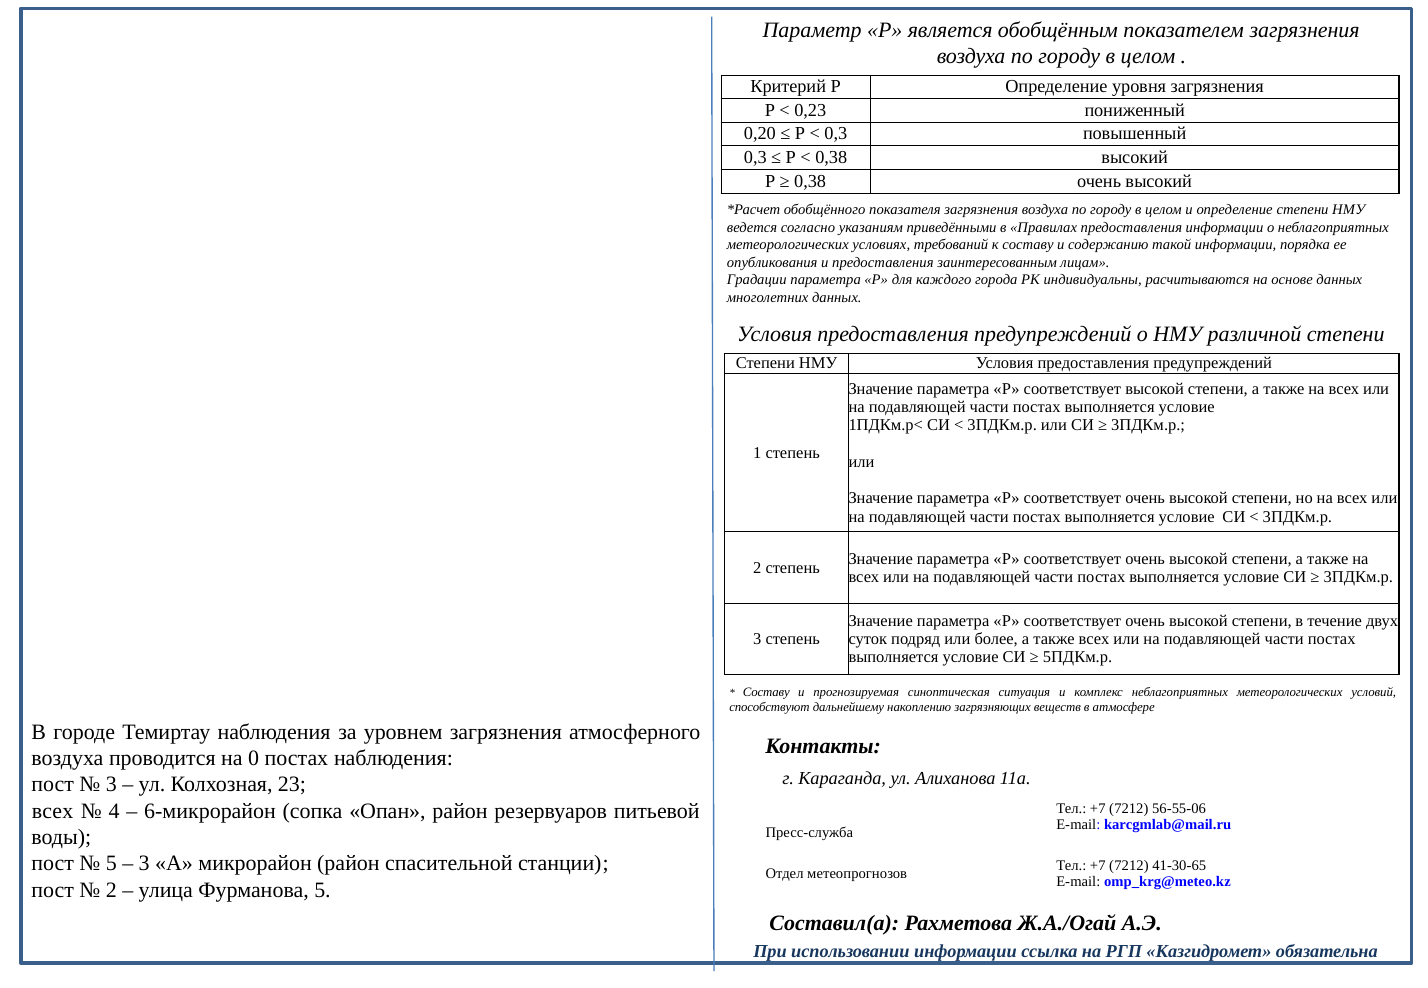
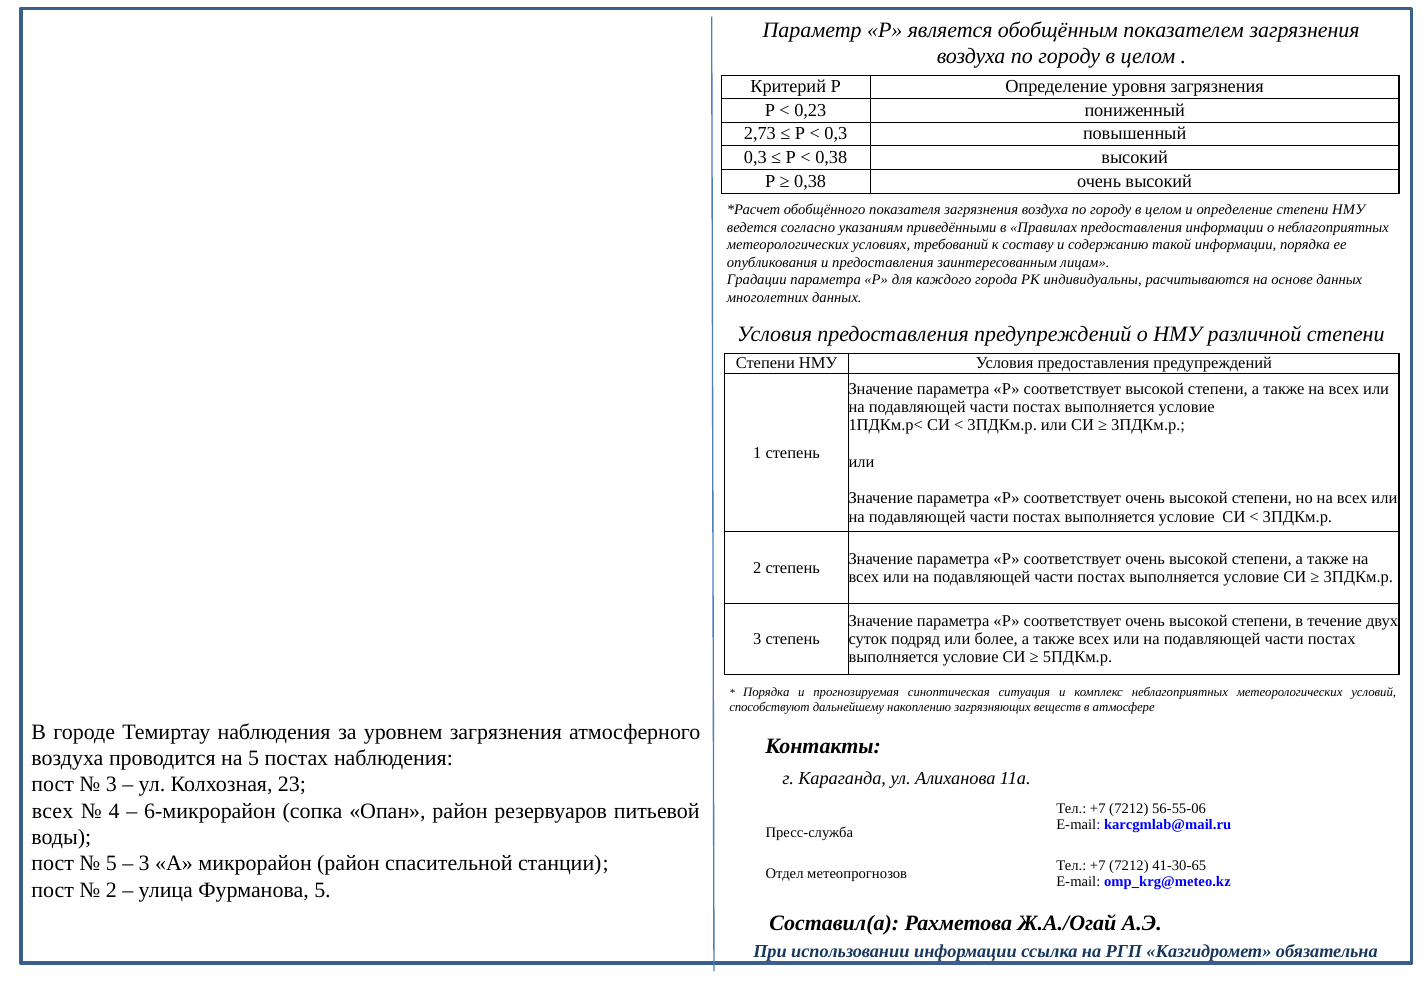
0,20: 0,20 -> 2,73 (760, 134)
Составу: Составу -> Порядка (766, 692)
на 0: 0 -> 5 (254, 759)
